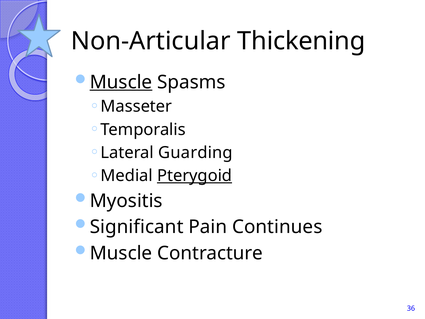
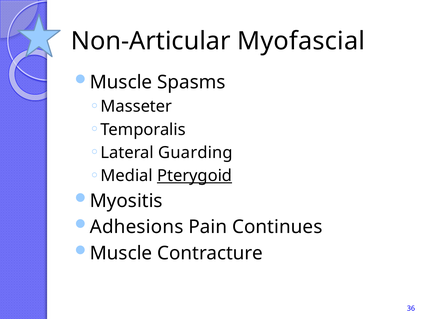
Thickening: Thickening -> Myofascial (301, 41)
Muscle underline: present -> none (121, 82)
Significant: Significant -> Adhesions (137, 227)
